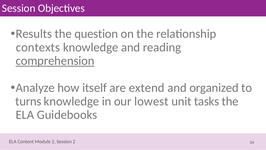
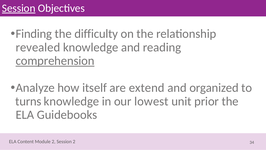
Session underline: none -> present (19, 8)
Results: Results -> Finding (34, 34)
question: question -> difficulty (96, 34)
contexts: contexts -> revealed (38, 47)
tasks: tasks -> prior (207, 101)
